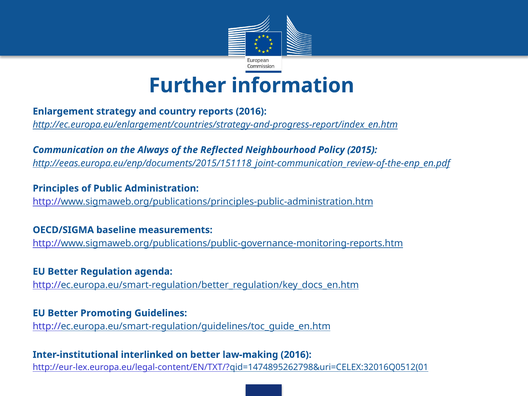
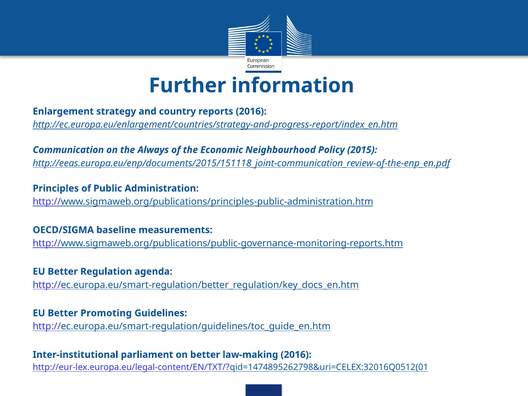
Reflected: Reflected -> Economic (222, 150)
interlinked: interlinked -> parliament (147, 355)
